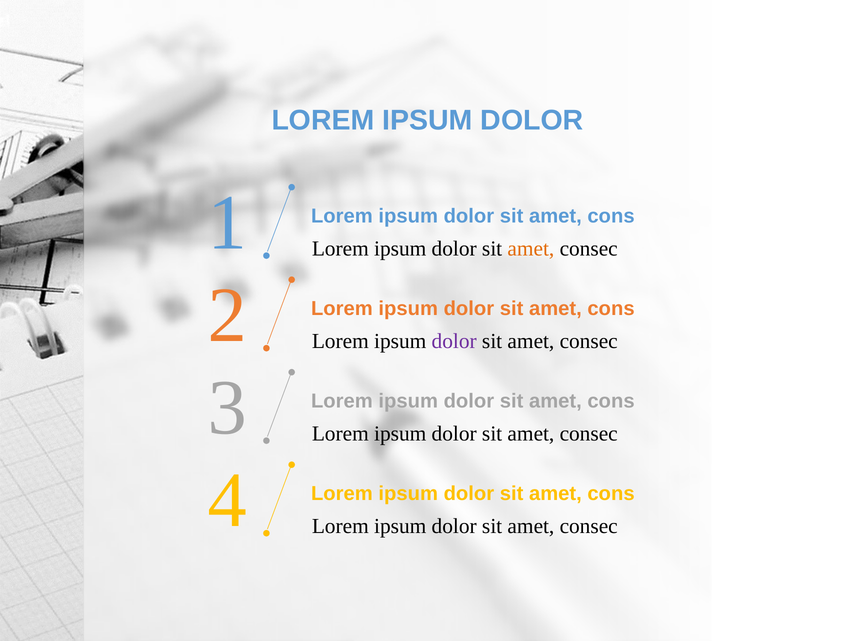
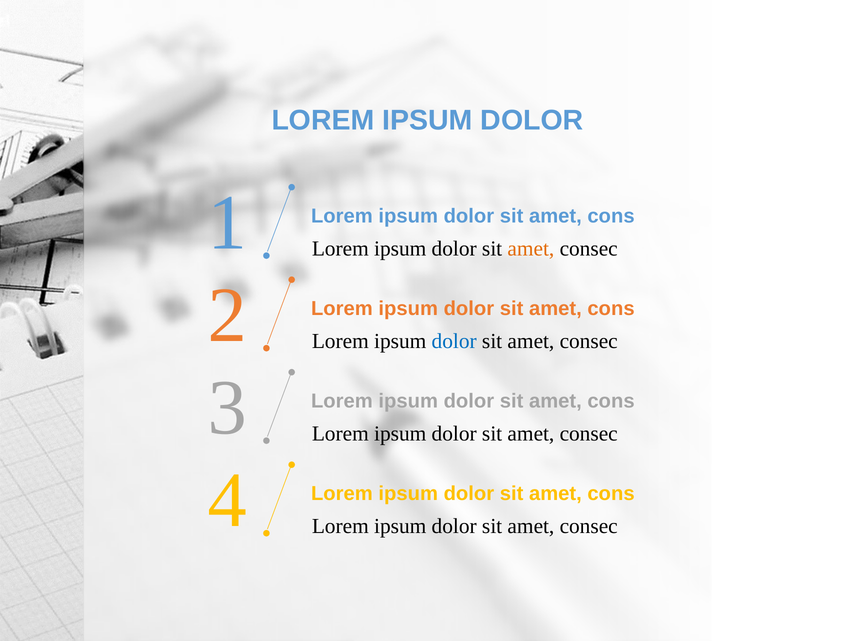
dolor colour: purple -> blue (454, 341)
